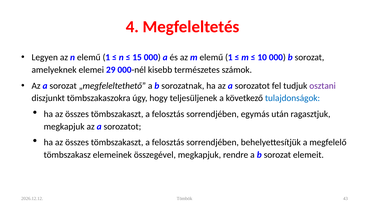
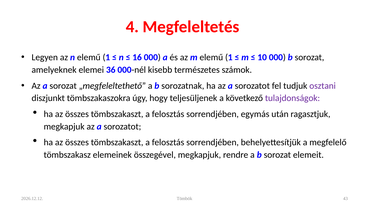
15: 15 -> 16 (137, 57)
29: 29 -> 36 (111, 70)
tulajdonságok colour: blue -> purple (293, 98)
